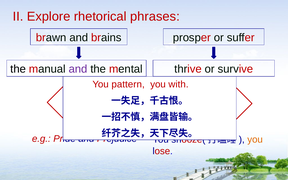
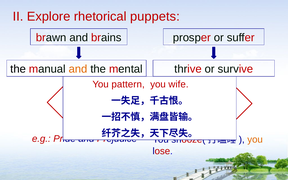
phrases: phrases -> puppets (155, 17)
and colour: purple -> orange (78, 69)
with: with -> wife (178, 84)
